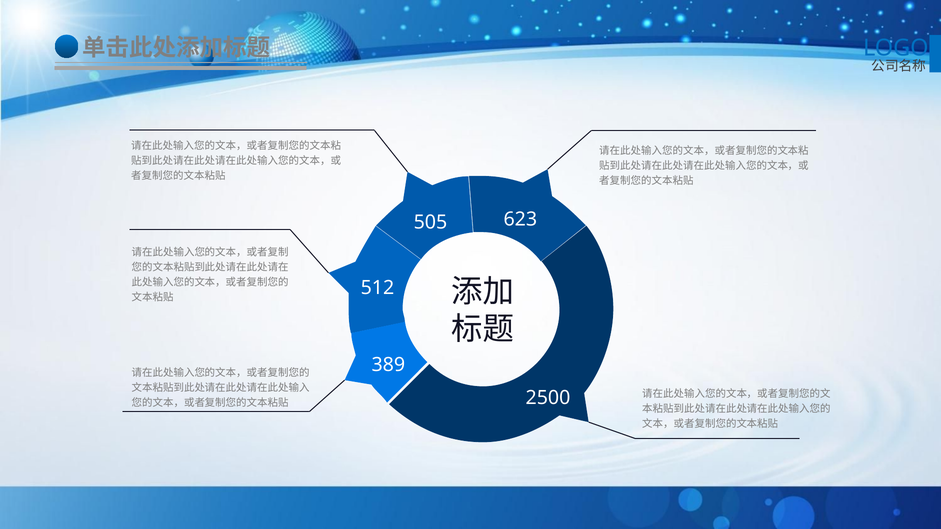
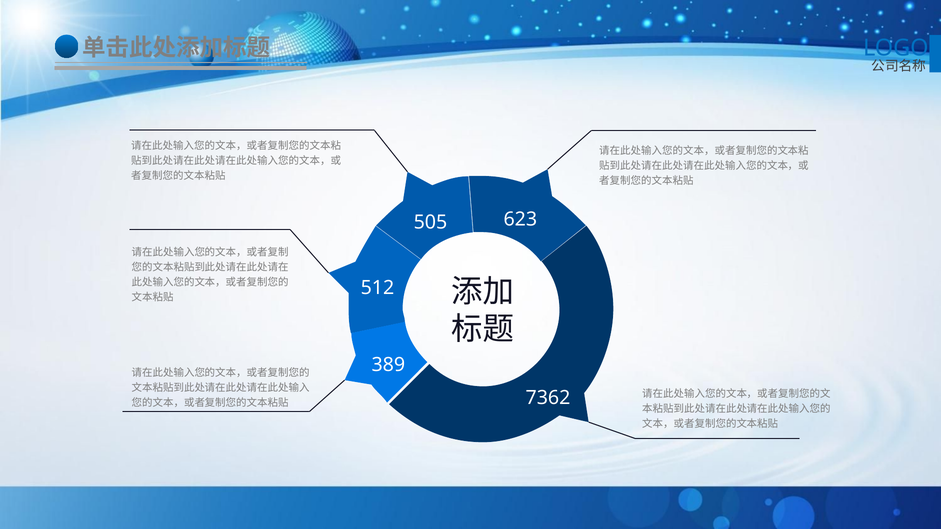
2500: 2500 -> 7362 (548, 398)
